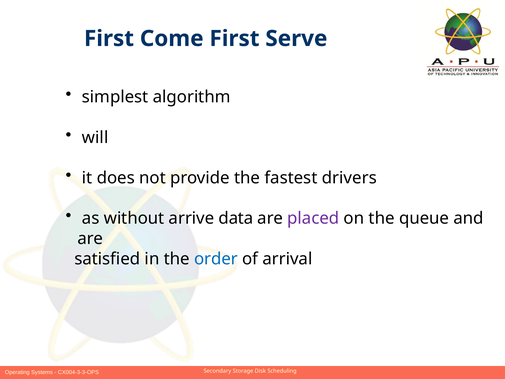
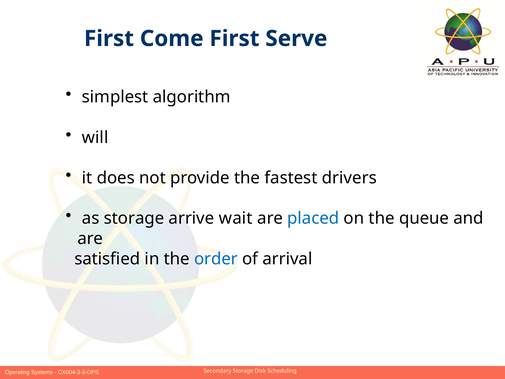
as without: without -> storage (134, 218)
data: data -> wait (236, 218)
placed colour: purple -> blue (313, 218)
